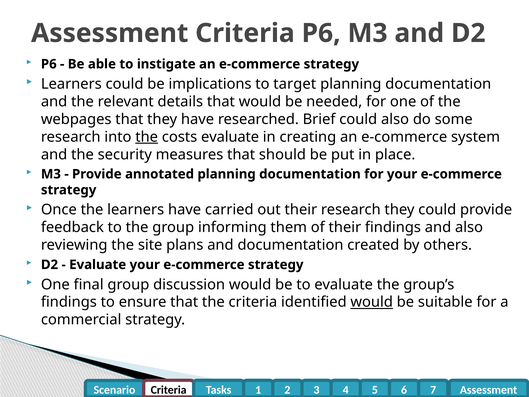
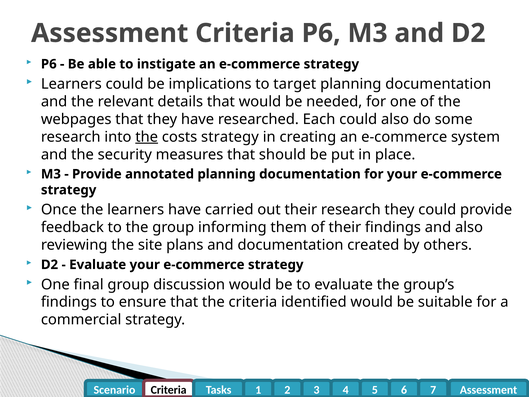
Brief: Brief -> Each (319, 119)
costs evaluate: evaluate -> strategy (230, 137)
would underline: present -> none (372, 302)
